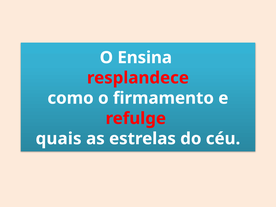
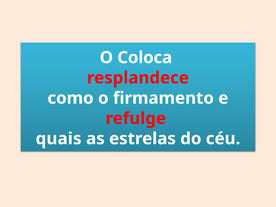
Ensina: Ensina -> Coloca (145, 58)
